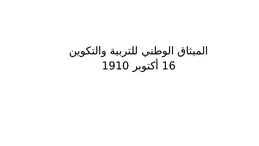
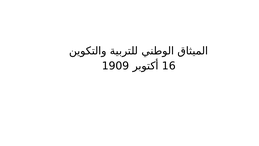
1910: 1910 -> 1909 (116, 66)
